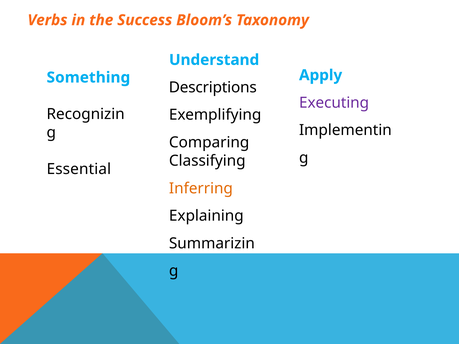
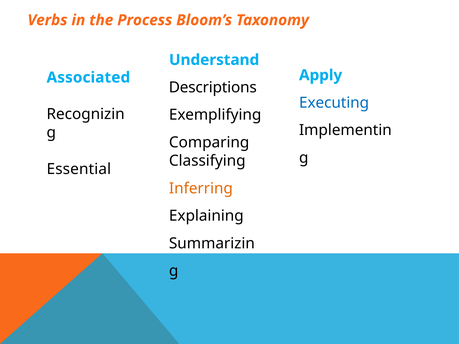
Success: Success -> Process (145, 20)
Something: Something -> Associated (88, 78)
Executing colour: purple -> blue (334, 103)
